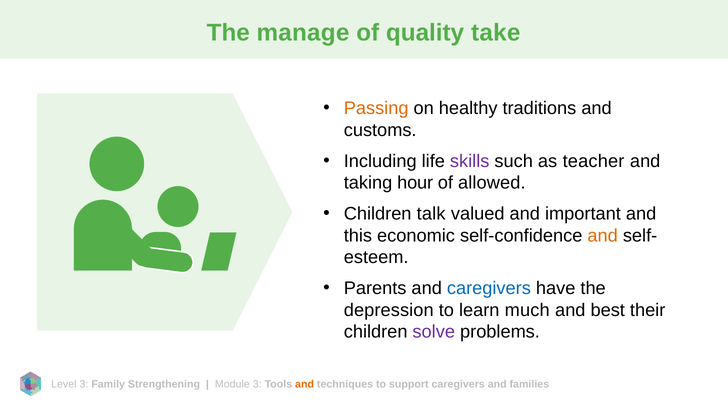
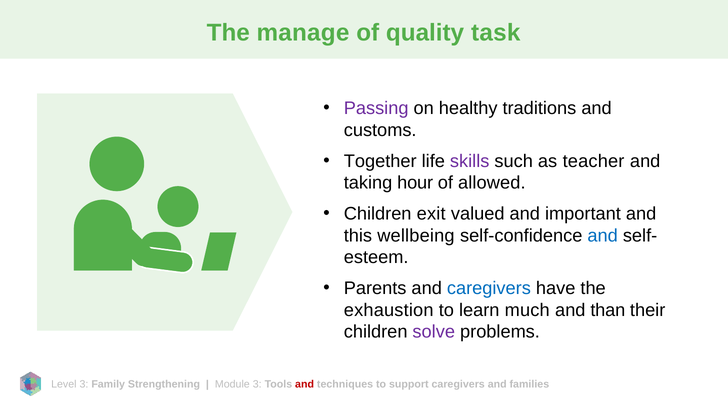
take: take -> task (496, 33)
Passing colour: orange -> purple (376, 108)
Including: Including -> Together (380, 161)
talk: talk -> exit (431, 214)
economic: economic -> wellbeing (416, 236)
and colour: orange -> blue (603, 236)
depression: depression -> exhaustion (389, 310)
best: best -> than (608, 310)
and colour: orange -> red (305, 385)
